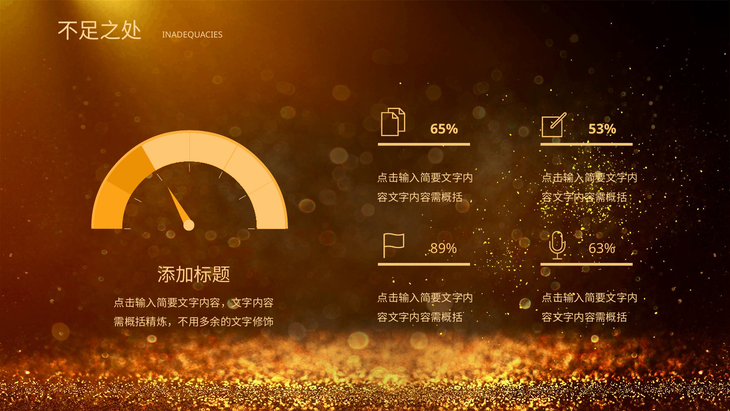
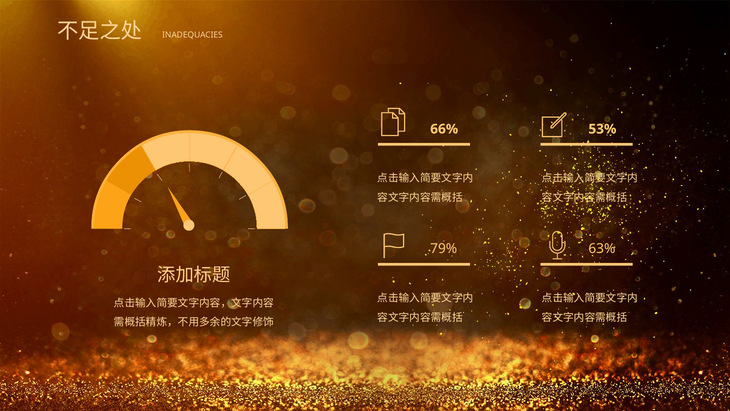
65%: 65% -> 66% (444, 129)
89%: 89% -> 79% (444, 248)
